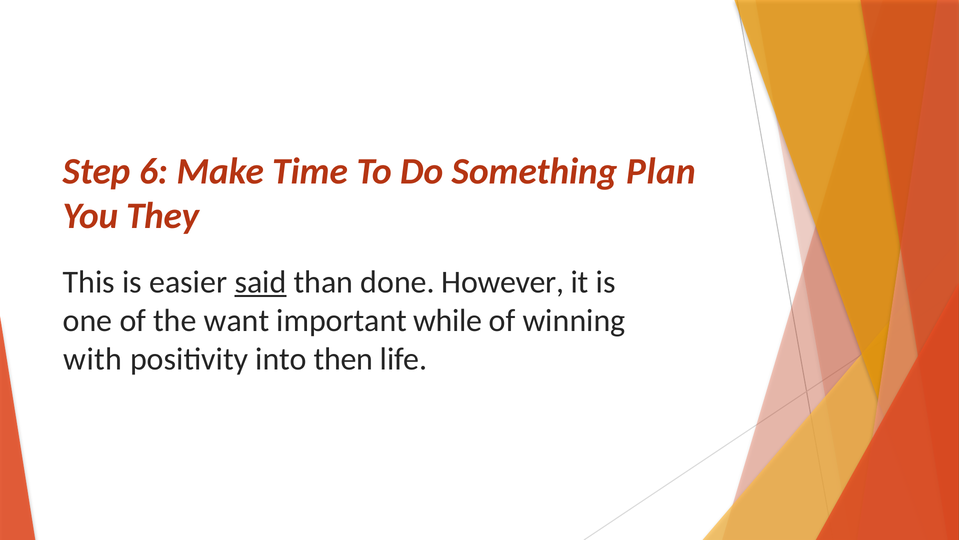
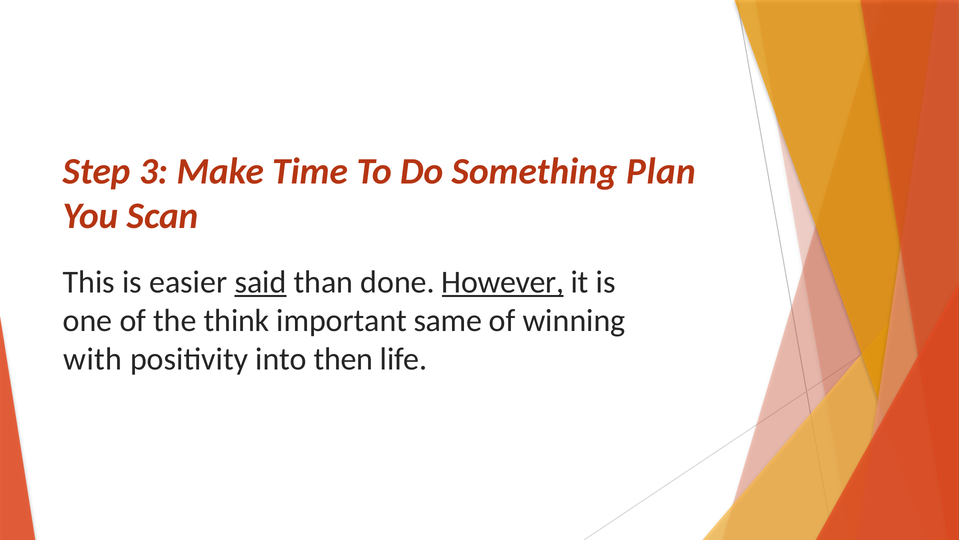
6: 6 -> 3 (154, 171)
They: They -> Scan (163, 216)
However underline: none -> present (503, 282)
want: want -> think (237, 320)
while: while -> same (448, 320)
